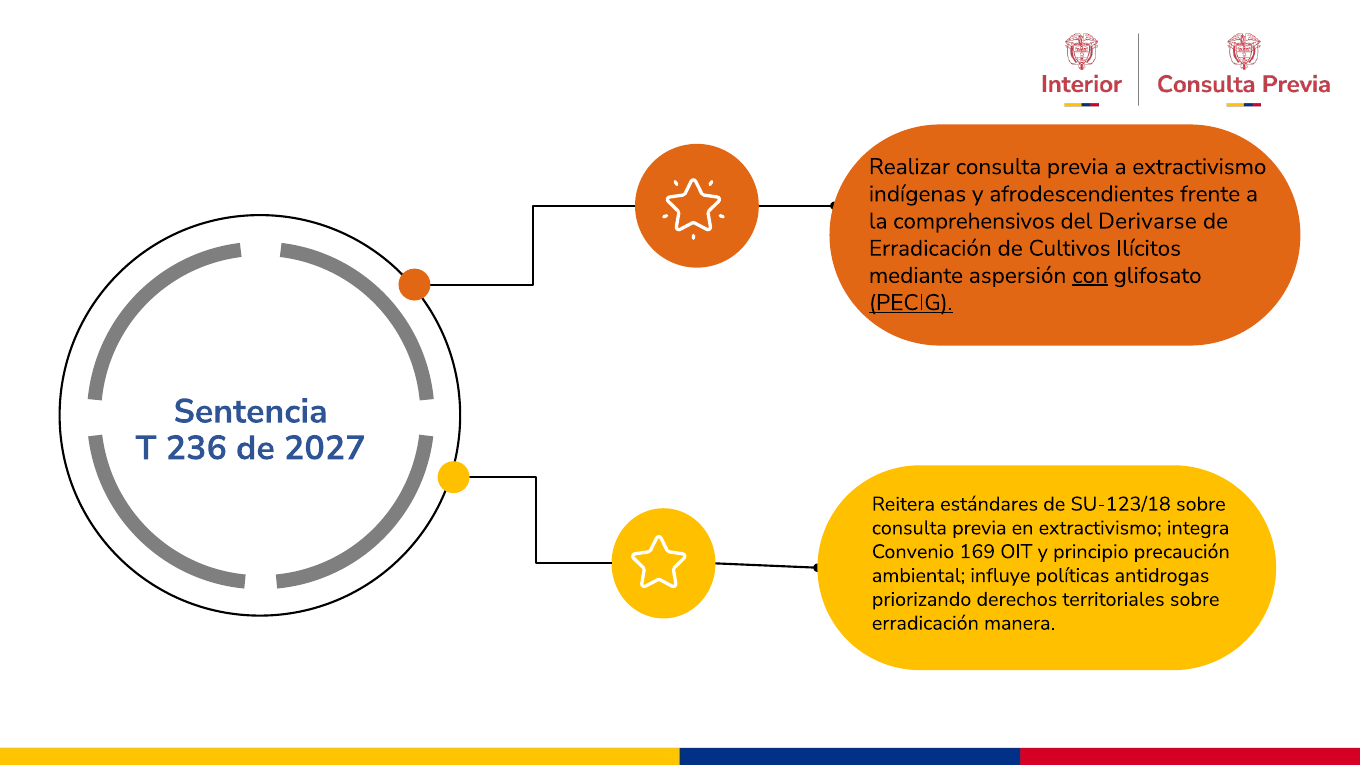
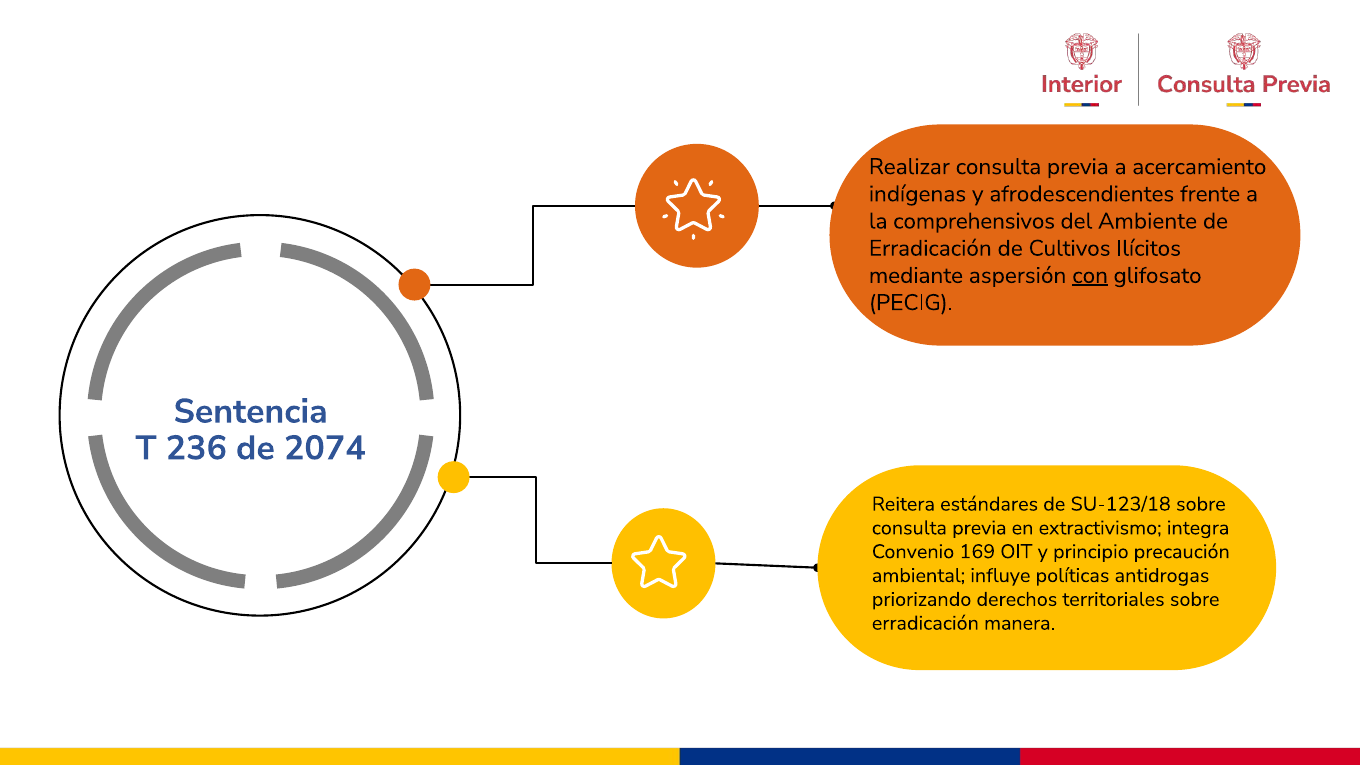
a extractivismo: extractivismo -> acercamiento (1199, 167)
Derivarse: Derivarse -> Ambiente (1148, 221)
PECIG underline: present -> none (911, 303)
2027: 2027 -> 2074 (325, 448)
